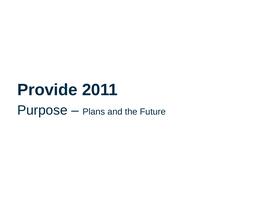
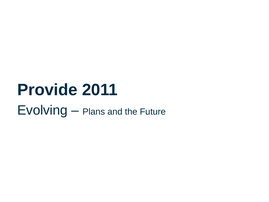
Purpose: Purpose -> Evolving (42, 110)
